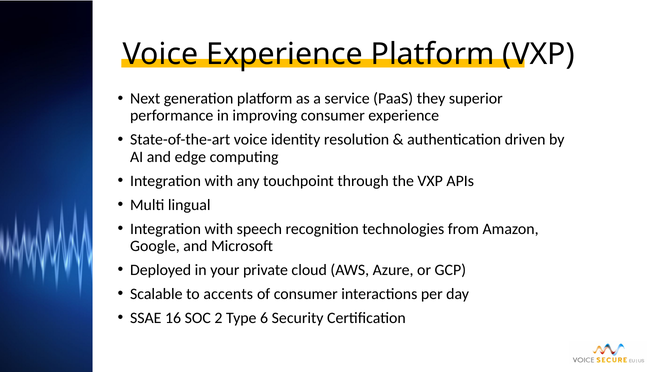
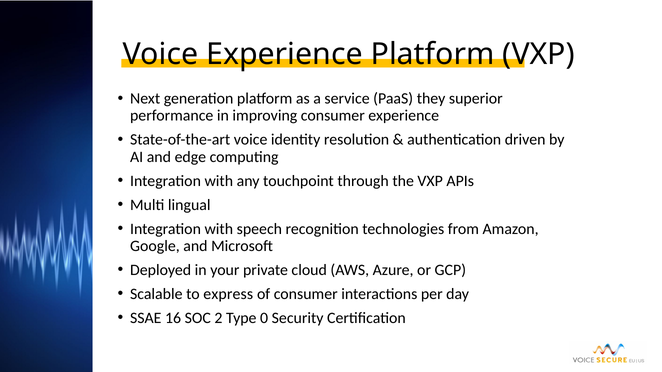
accents: accents -> express (228, 294)
6: 6 -> 0 (264, 318)
